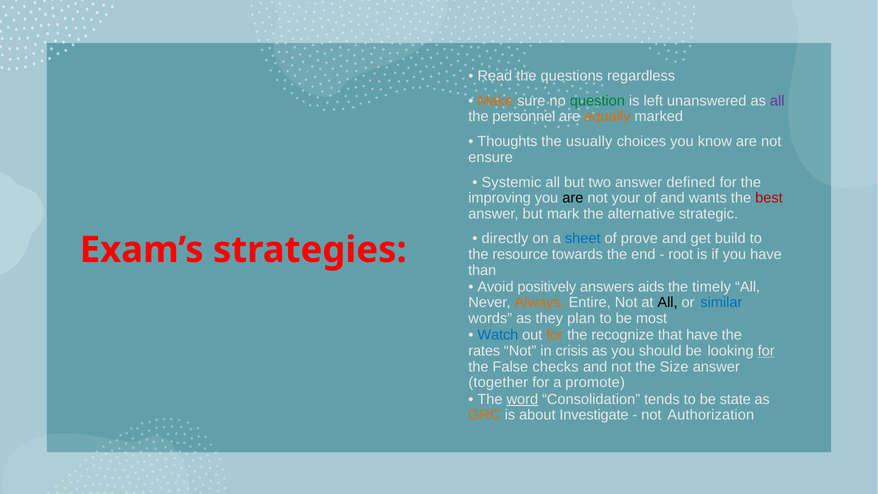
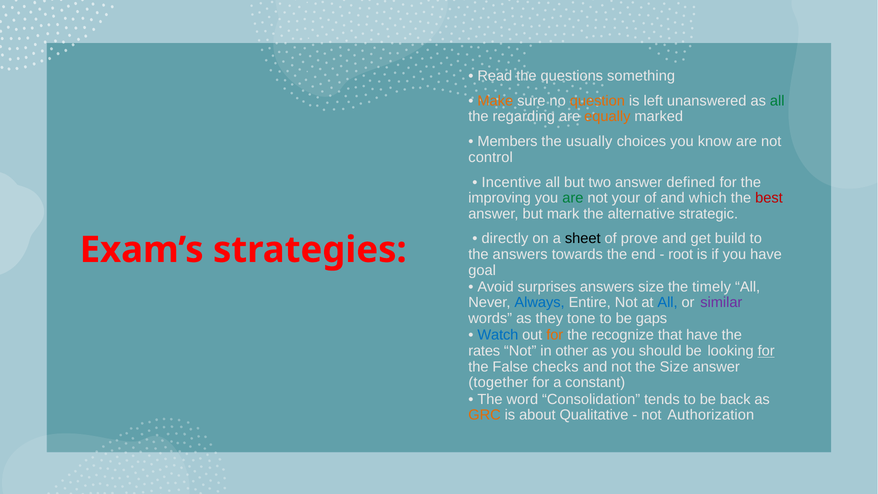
regardless: regardless -> something (641, 76)
question colour: green -> orange (597, 101)
all colour: purple -> green (777, 101)
personnel: personnel -> regarding (524, 117)
Thoughts: Thoughts -> Members (508, 141)
ensure: ensure -> control (491, 157)
Systemic: Systemic -> Incentive (511, 182)
are colour: black -> green (573, 198)
wants: wants -> which (708, 198)
sheet colour: blue -> black (583, 239)
the resource: resource -> answers (520, 254)
than: than -> goal (482, 270)
positively: positively -> surprises (547, 287)
answers aids: aids -> size (651, 287)
Always colour: orange -> blue (540, 303)
All colour: black -> blue (668, 303)
similar colour: blue -> purple (721, 303)
plan: plan -> tone (581, 318)
most: most -> gaps (651, 318)
crisis: crisis -> other (572, 351)
promote: promote -> constant (595, 382)
word underline: present -> none (522, 399)
state: state -> back (735, 399)
Investigate: Investigate -> Qualitative (594, 415)
